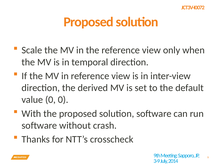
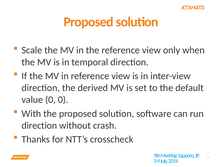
software: software -> direction (39, 125)
